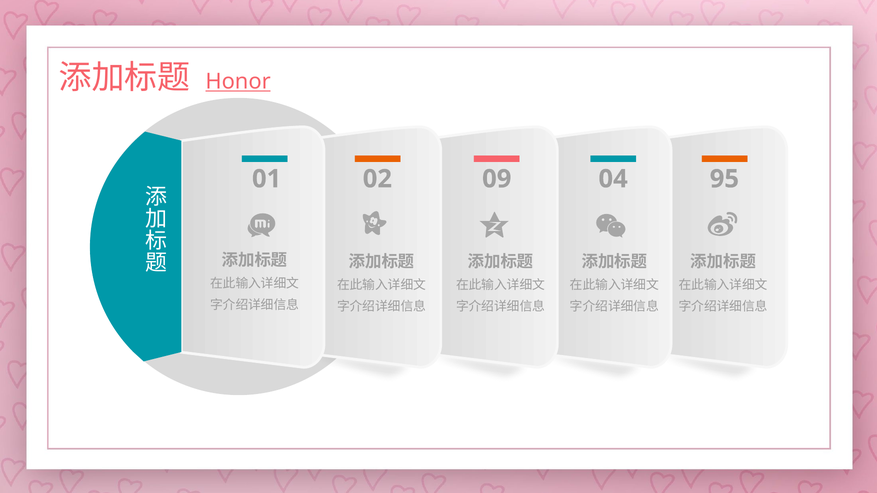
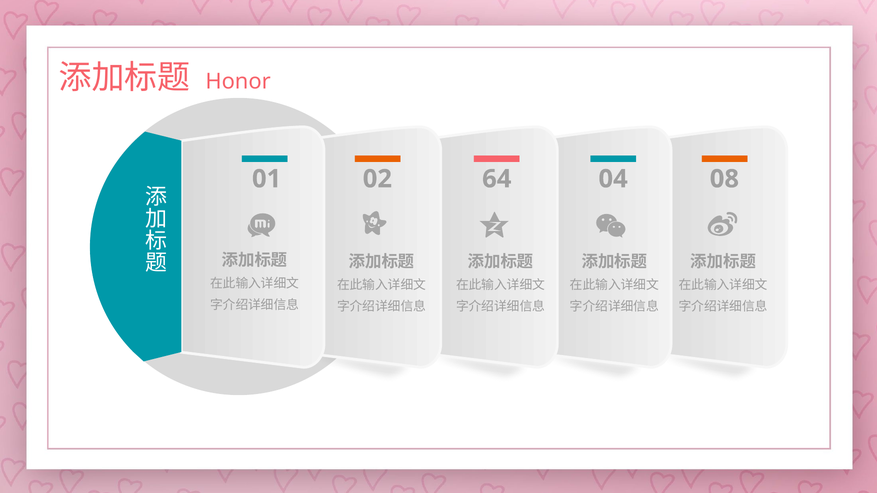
Honor underline: present -> none (238, 82)
09: 09 -> 64 (497, 179)
95: 95 -> 08 (724, 179)
